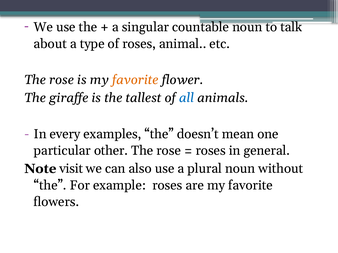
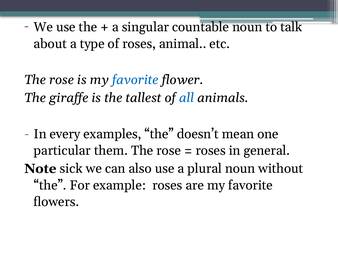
favorite colour: orange -> blue (135, 80)
other: other -> them (111, 151)
visit: visit -> sick (71, 169)
